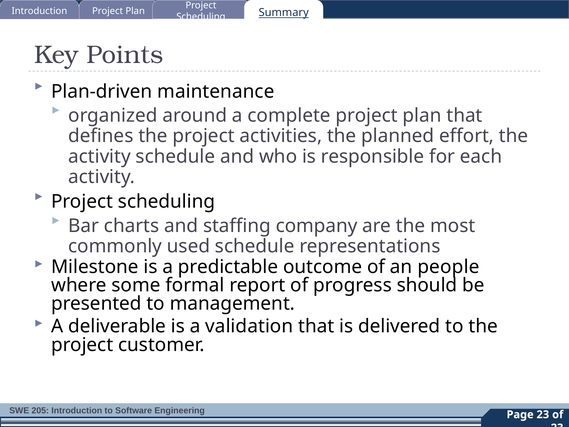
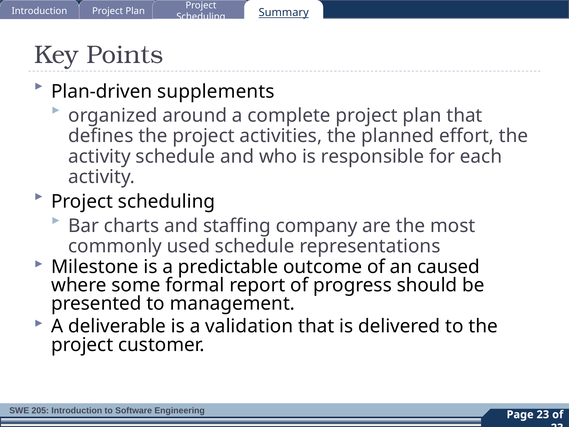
maintenance: maintenance -> supplements (216, 91)
people: people -> caused (449, 267)
